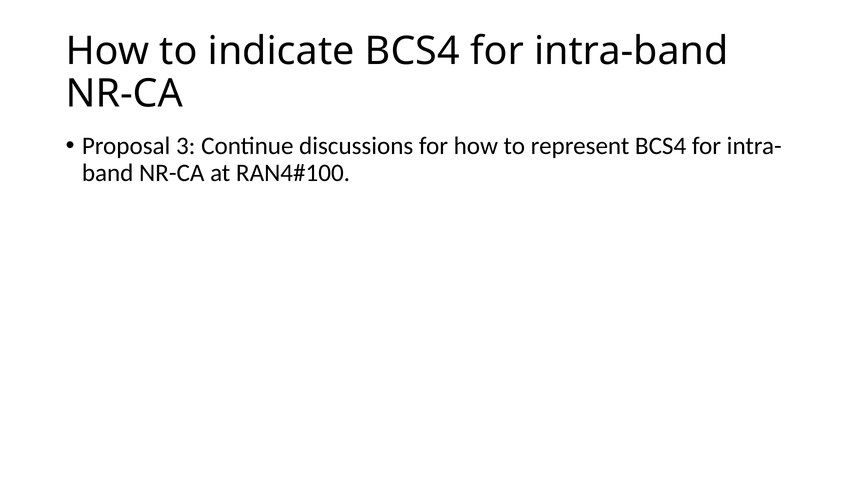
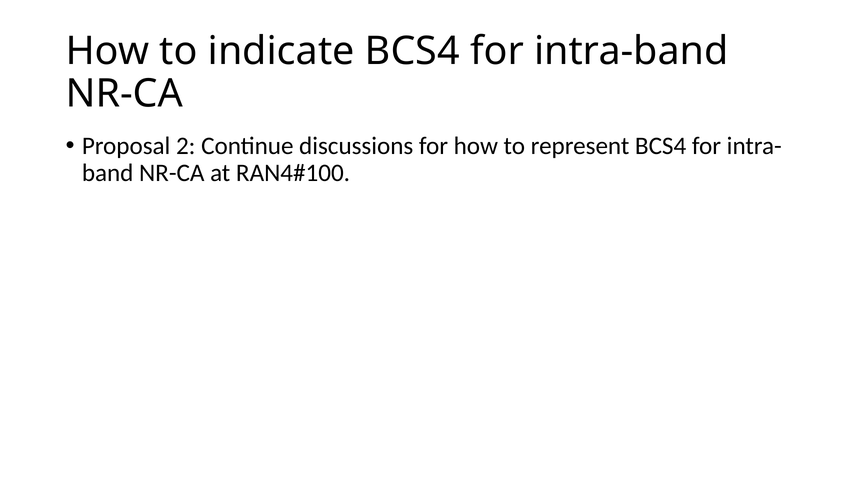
3: 3 -> 2 (186, 146)
